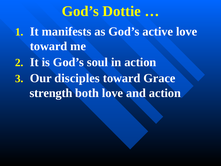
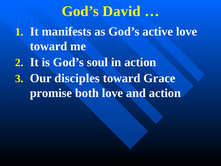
Dottie: Dottie -> David (122, 11)
strength: strength -> promise (51, 93)
